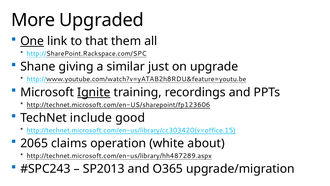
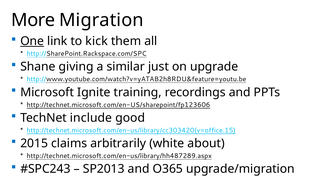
Upgraded: Upgraded -> Migration (101, 20)
that: that -> kick (97, 41)
Ignite underline: present -> none (94, 92)
2065: 2065 -> 2015 (34, 143)
operation: operation -> arbitrarily (118, 143)
